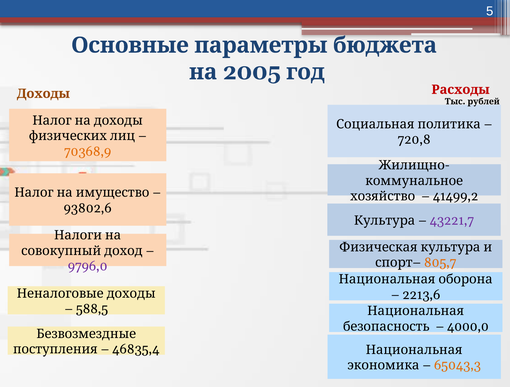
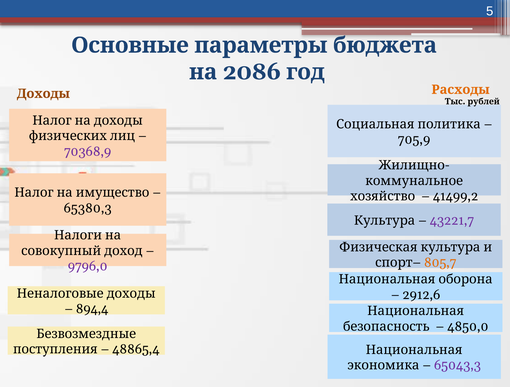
2005: 2005 -> 2086 (252, 72)
Расходы colour: red -> orange (461, 90)
720,8: 720,8 -> 705,9 (414, 140)
70368,9 colour: orange -> purple (88, 151)
93802,6: 93802,6 -> 65380,3 (88, 208)
2213,6: 2213,6 -> 2912,6 (421, 295)
588,5: 588,5 -> 894,4 (92, 309)
4000,0: 4000,0 -> 4850,0 (468, 326)
46835,4: 46835,4 -> 48865,4 (136, 349)
65043,3 colour: orange -> purple (457, 365)
